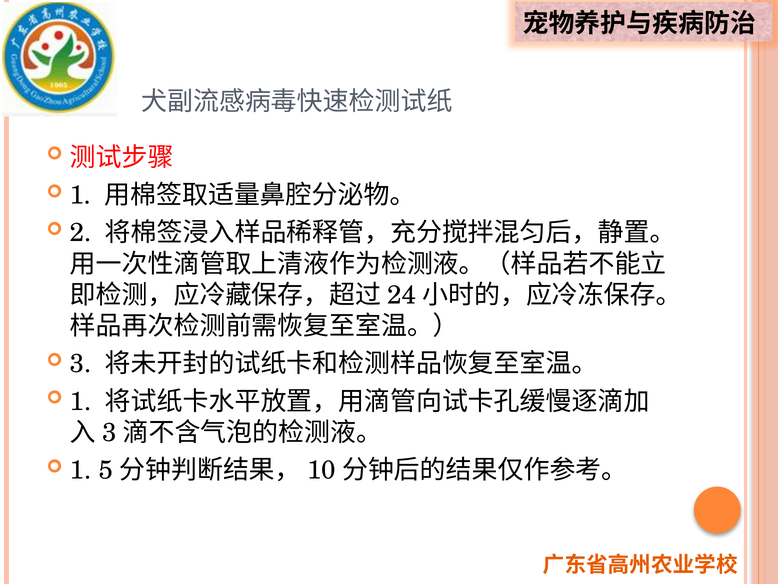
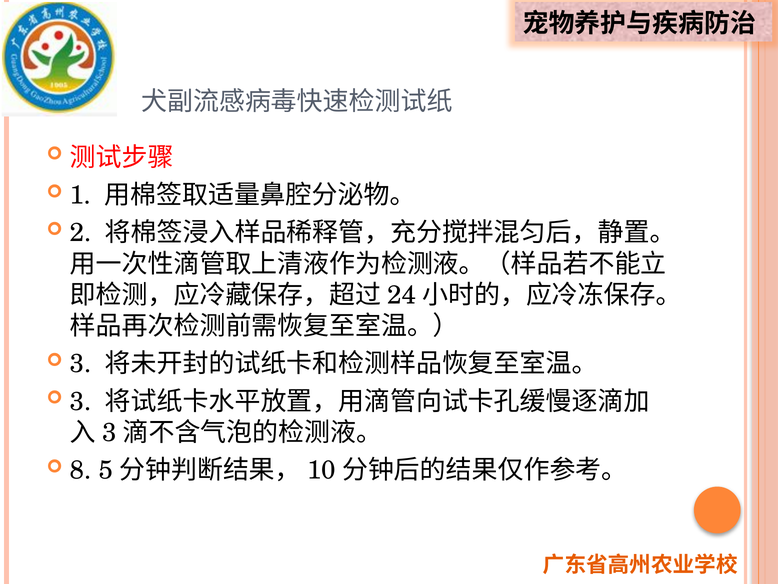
1: 1 -> 3 (81, 401)
1: 1 -> 8 (81, 470)
